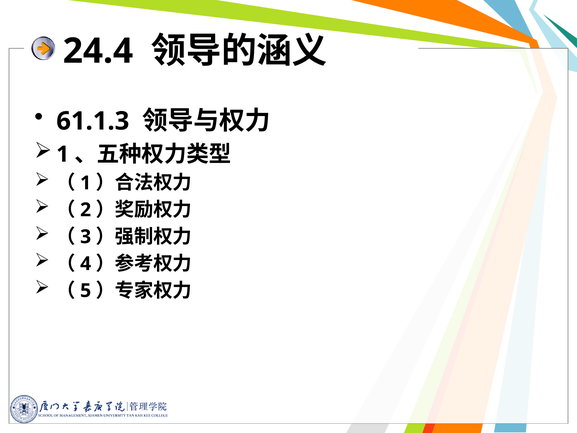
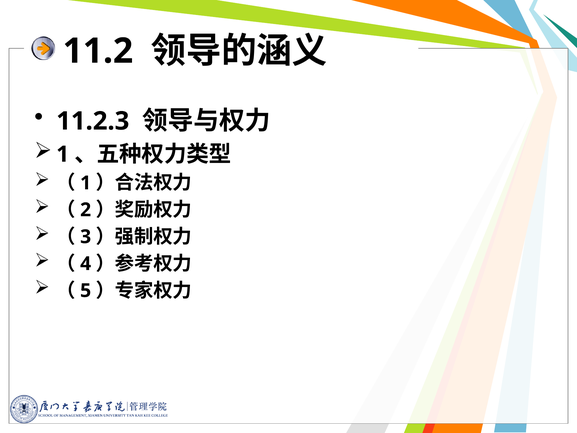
24.4: 24.4 -> 11.2 (98, 51)
61.1.3: 61.1.3 -> 11.2.3 (93, 121)
